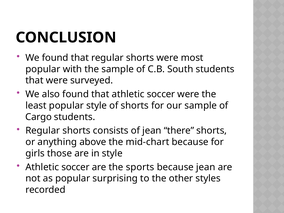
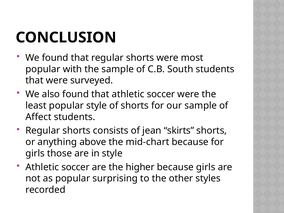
Cargo: Cargo -> Affect (39, 117)
there: there -> skirts (179, 131)
sports: sports -> higher (140, 167)
because jean: jean -> girls (206, 167)
